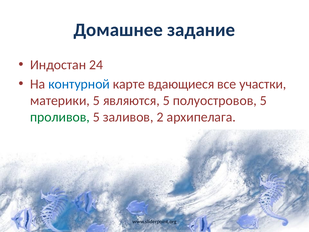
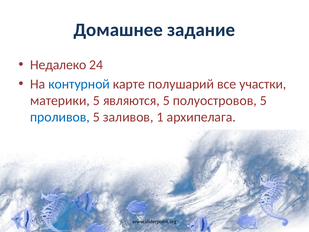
Индостан: Индостан -> Недалеко (58, 65)
вдающиеся: вдающиеся -> полушарий (181, 84)
проливов colour: green -> blue (60, 117)
2: 2 -> 1 (160, 117)
